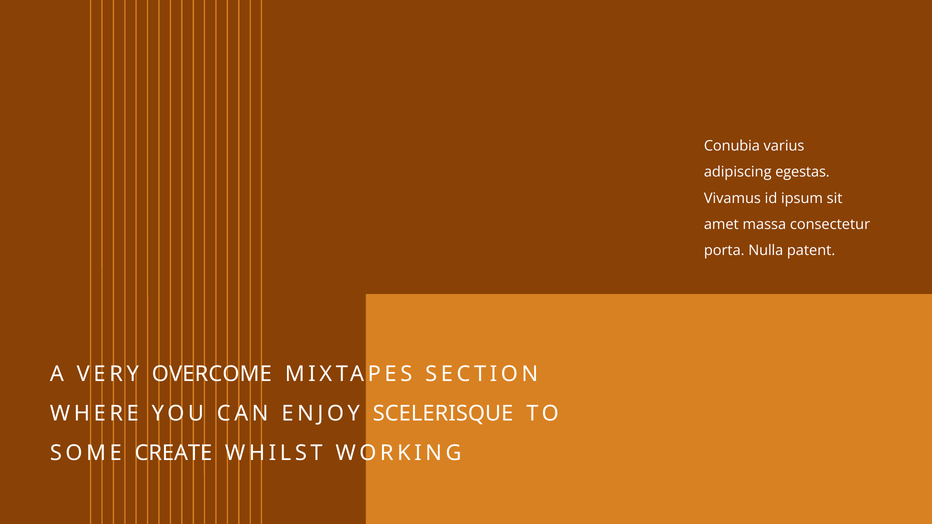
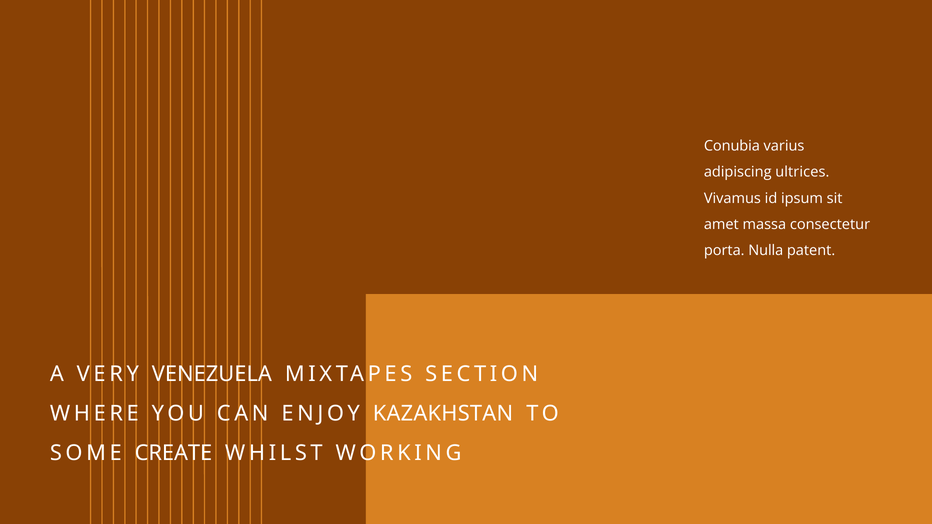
egestas: egestas -> ultrices (802, 172)
OVERCOME: OVERCOME -> VENEZUELA (212, 374)
SCELERISQUE: SCELERISQUE -> KAZAKHSTAN (443, 414)
